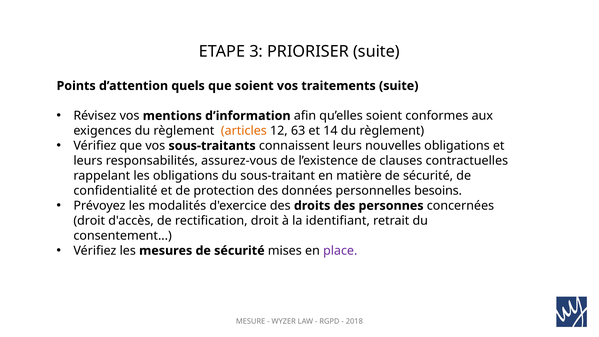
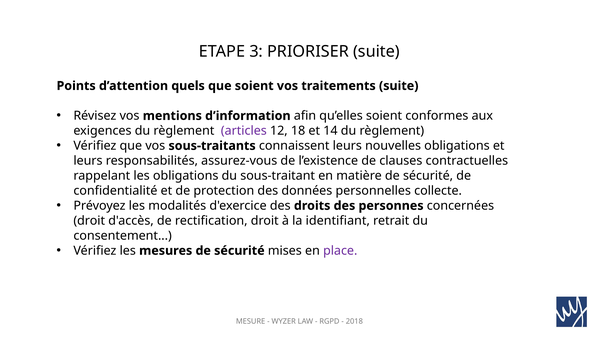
articles colour: orange -> purple (244, 131)
63: 63 -> 18 (298, 131)
besoins: besoins -> collecte (438, 191)
